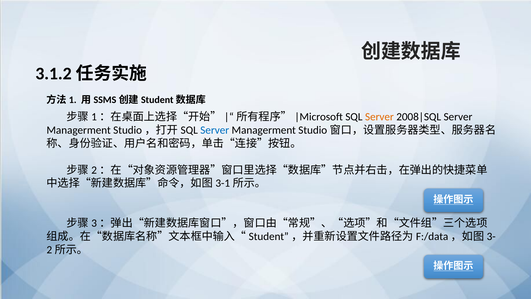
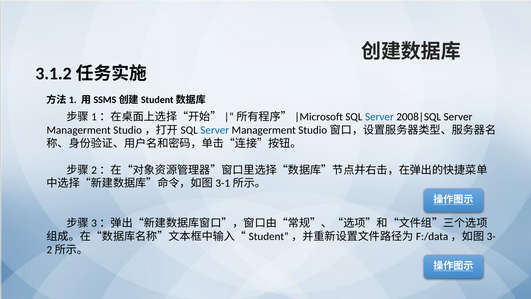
Server colour: orange -> blue (379, 117)
